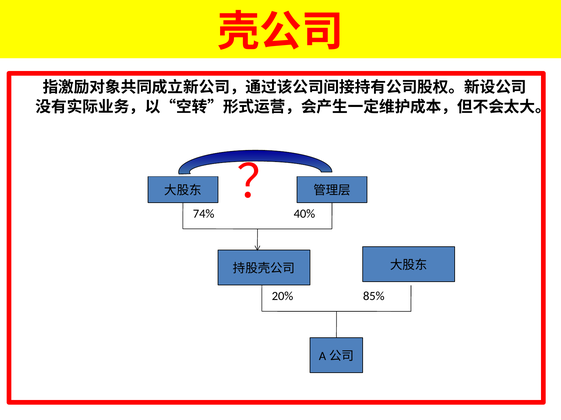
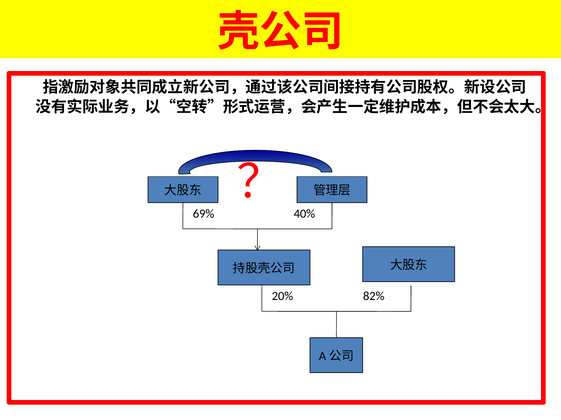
74%: 74% -> 69% (204, 214)
85%: 85% -> 82% (374, 296)
